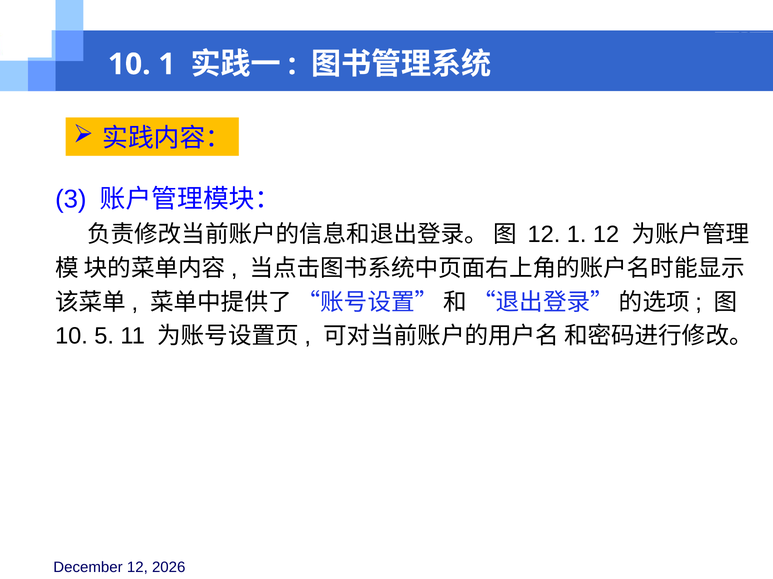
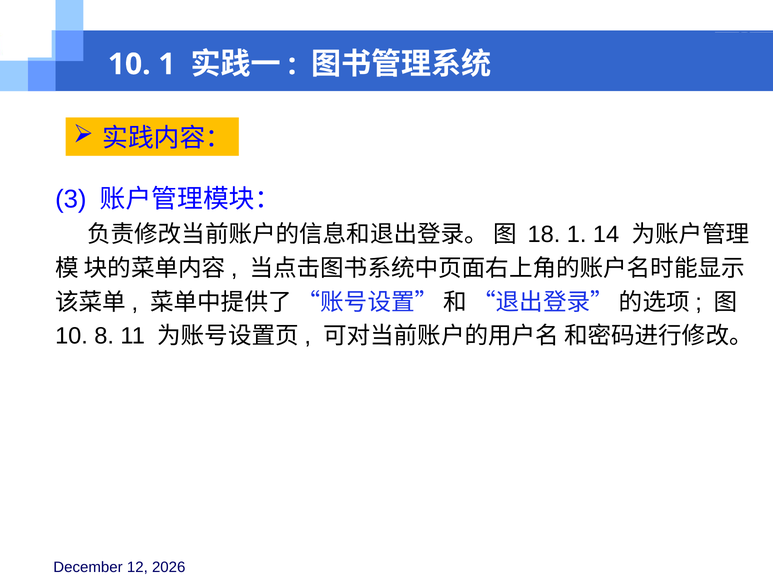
12: 12 -> 18 (544, 235)
1 12: 12 -> 14 (606, 235)
5: 5 -> 8 (104, 337)
